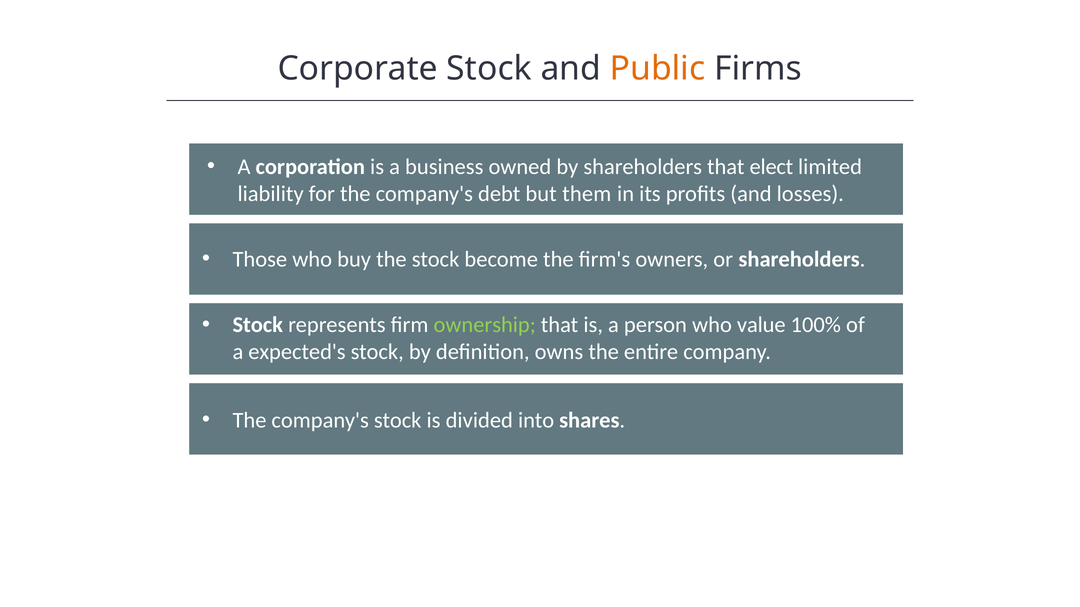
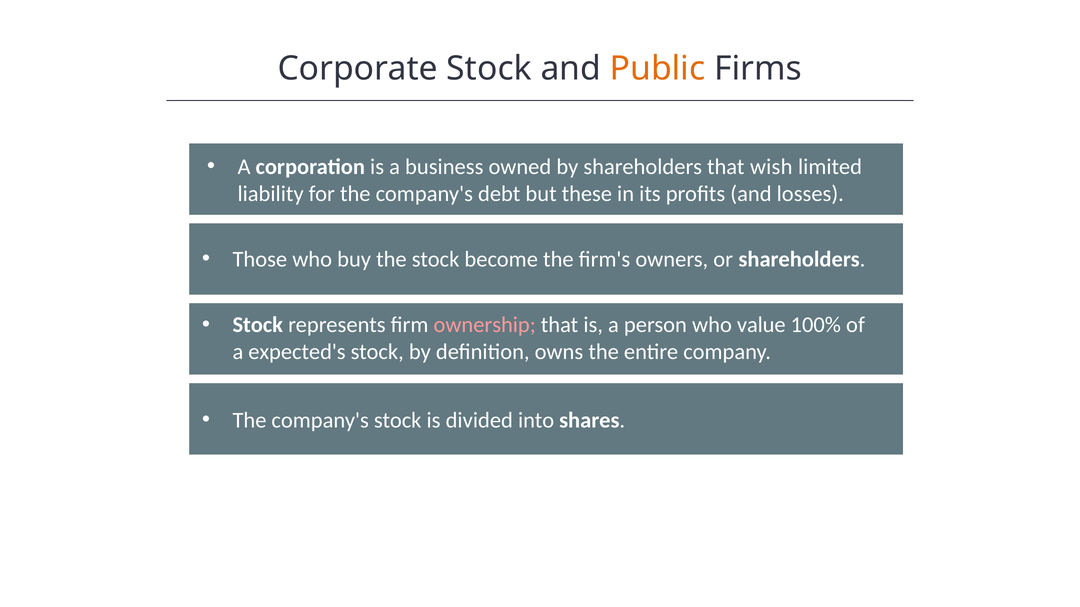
elect: elect -> wish (771, 167)
them: them -> these (587, 194)
ownership colour: light green -> pink (485, 325)
